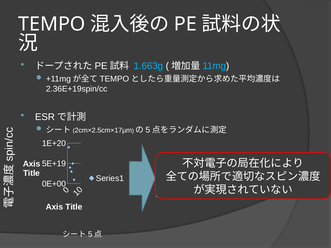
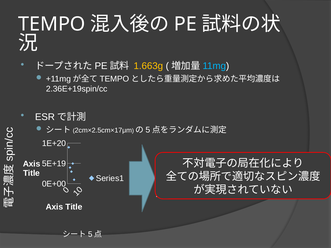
1.663g colour: light blue -> yellow (148, 66)
